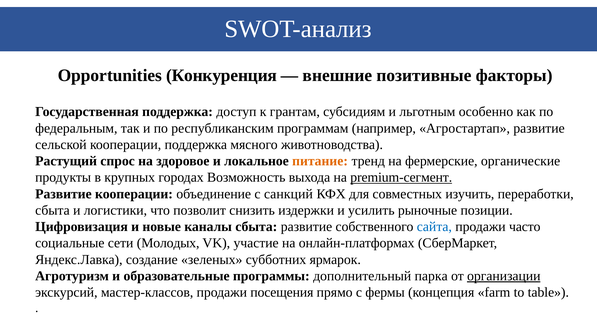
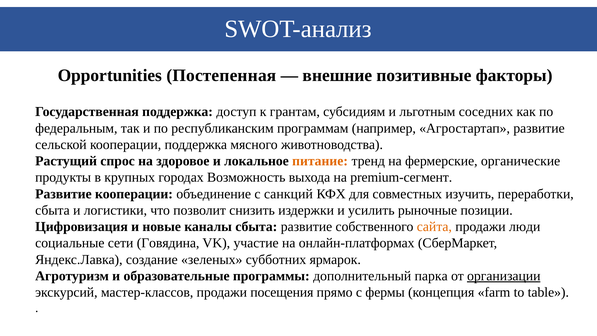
Конкуренция: Конкуренция -> Постепенная (221, 75)
особенно: особенно -> соседних (486, 112)
premium-сегмент underline: present -> none (401, 177)
сайта colour: blue -> orange (434, 227)
часто: часто -> люди (525, 227)
Молодых: Молодых -> Говядина (168, 243)
